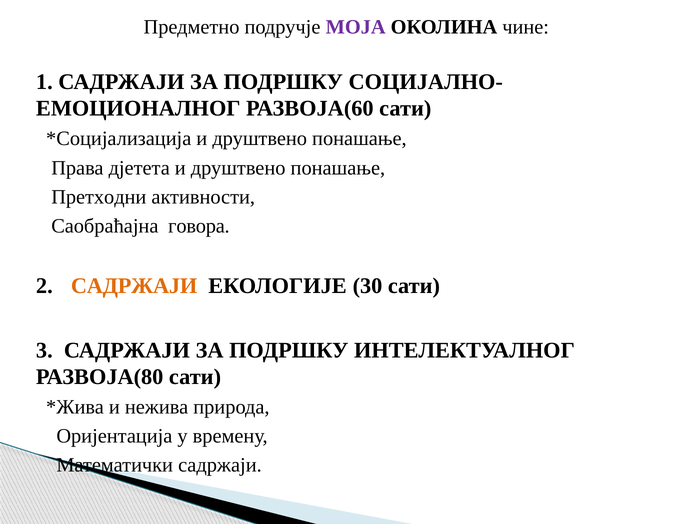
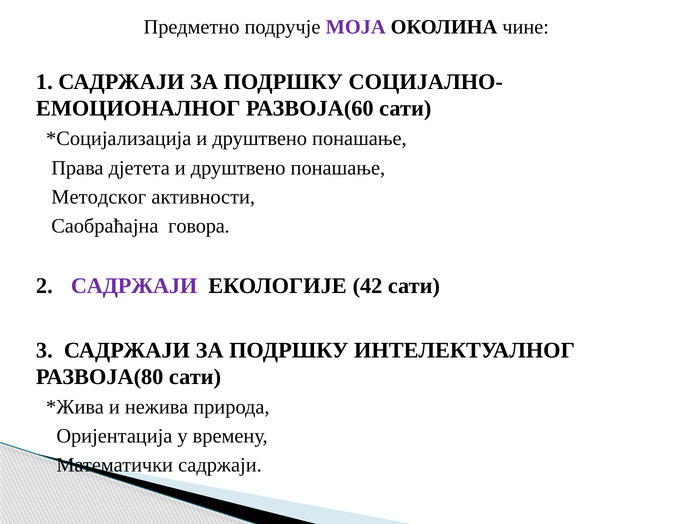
Претходни: Претходни -> Методског (99, 197)
САДРЖАЈИ colour: orange -> purple (134, 286)
30: 30 -> 42 (367, 286)
